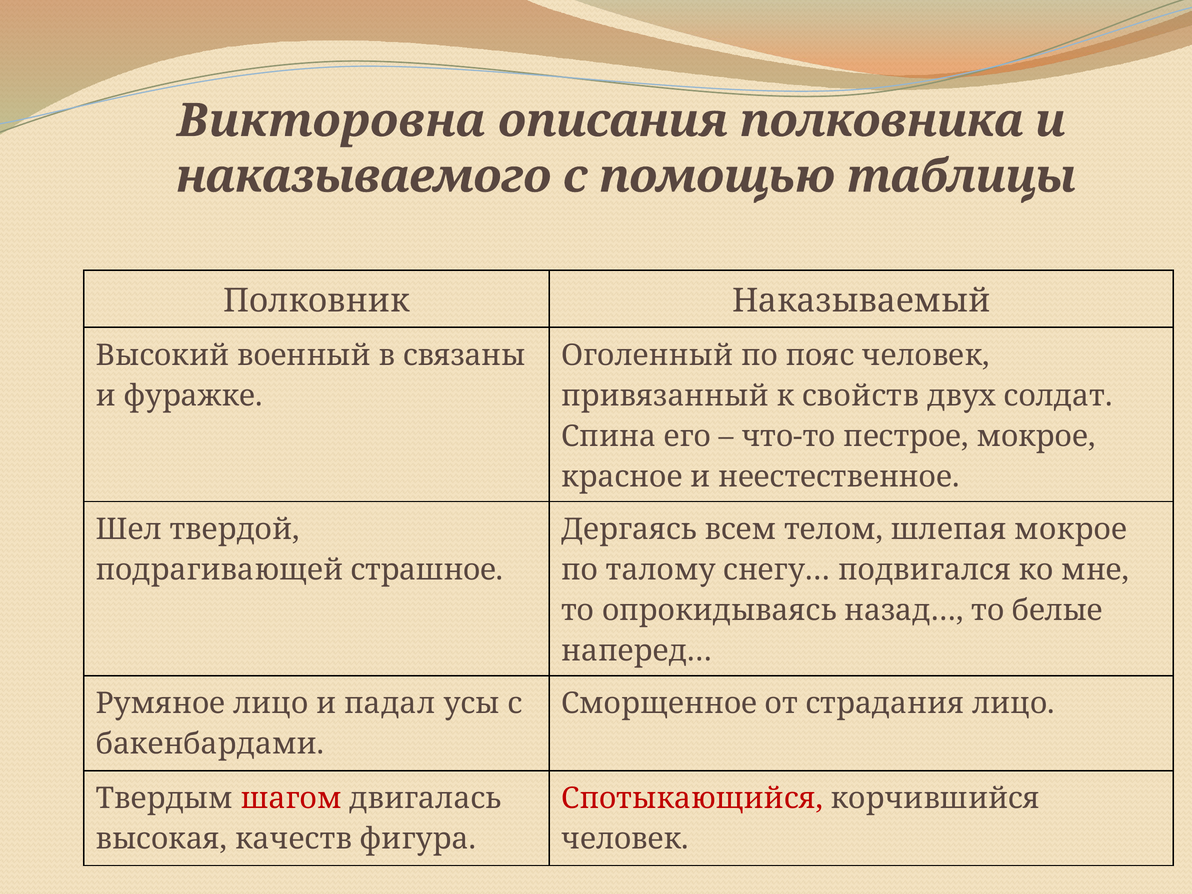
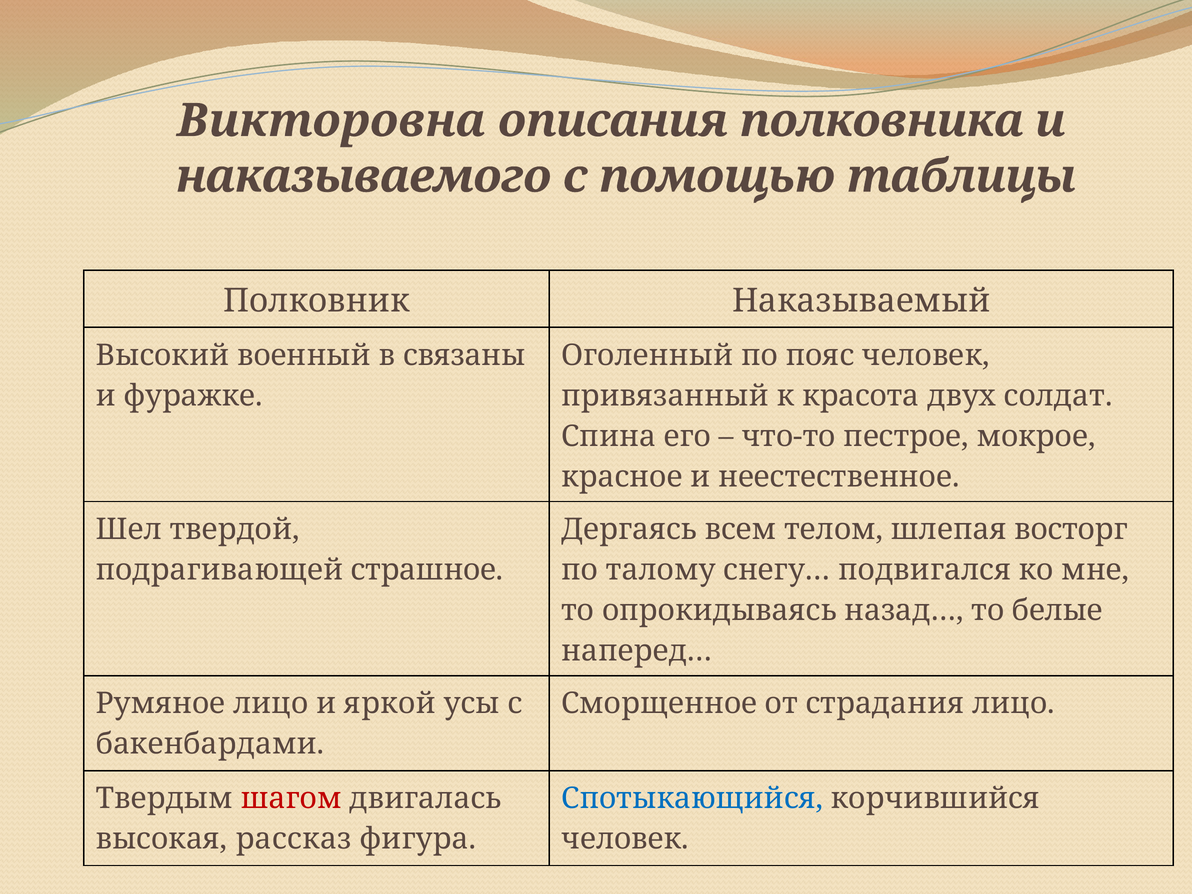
свойств: свойств -> красота (861, 396)
шлепая мокрое: мокрое -> восторг (1071, 529)
падал: падал -> яркой (390, 704)
Спотыкающийся colour: red -> blue (692, 798)
качеств: качеств -> рассказ (294, 839)
